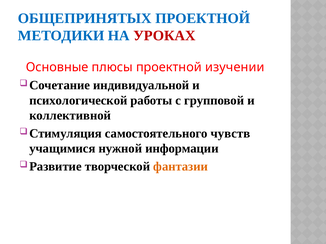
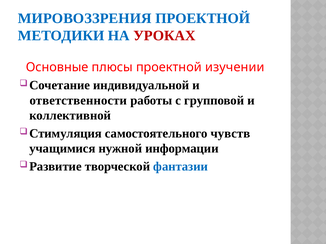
ОБЩЕПРИНЯТЫХ: ОБЩЕПРИНЯТЫХ -> МИРОВОЗЗРЕНИЯ (85, 18)
психологической: психологической -> ответственности (78, 101)
фантазии colour: orange -> blue (181, 167)
